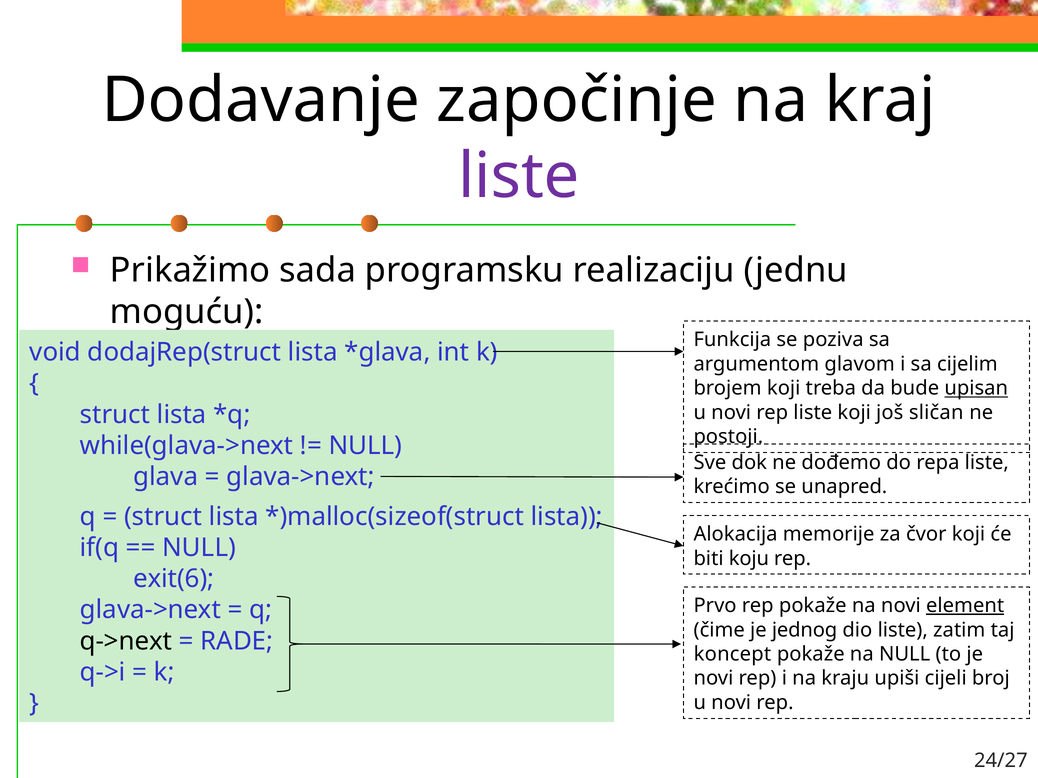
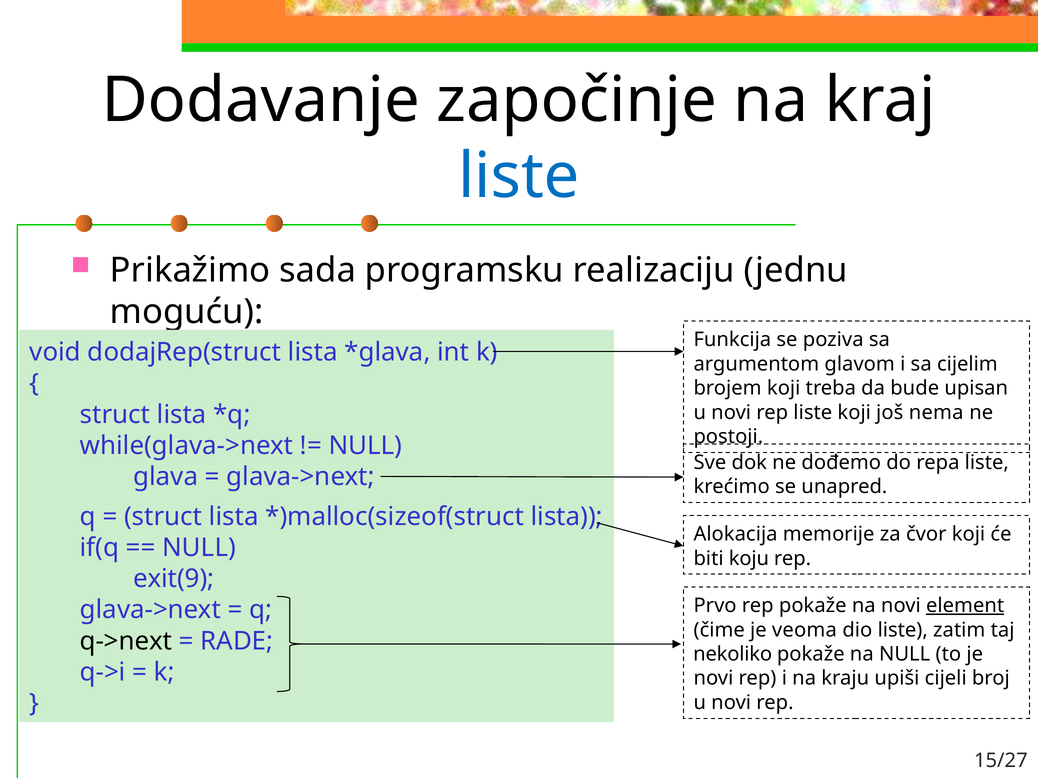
liste colour: purple -> blue (519, 177)
upisan underline: present -> none (976, 389)
sličan: sličan -> nema (936, 413)
exit(6: exit(6 -> exit(9 (174, 579)
jednog: jednog -> veoma (804, 630)
koncept: koncept -> nekoliko (733, 655)
24/27: 24/27 -> 15/27 (1001, 761)
